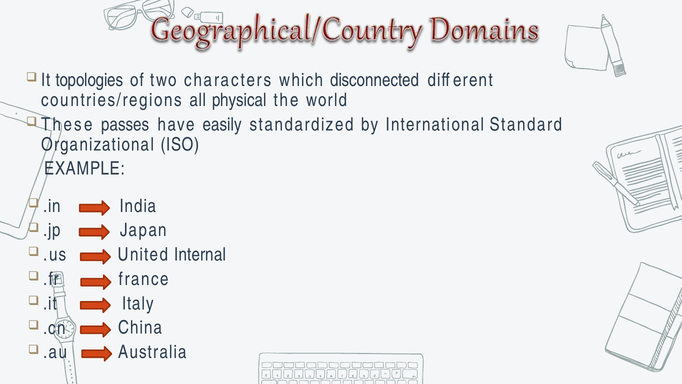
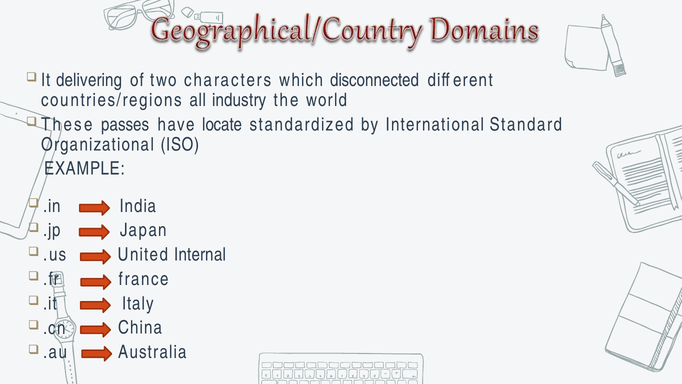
topologies: topologies -> delivering (89, 80)
physical: physical -> industry (239, 100)
easily: easily -> locate (222, 124)
